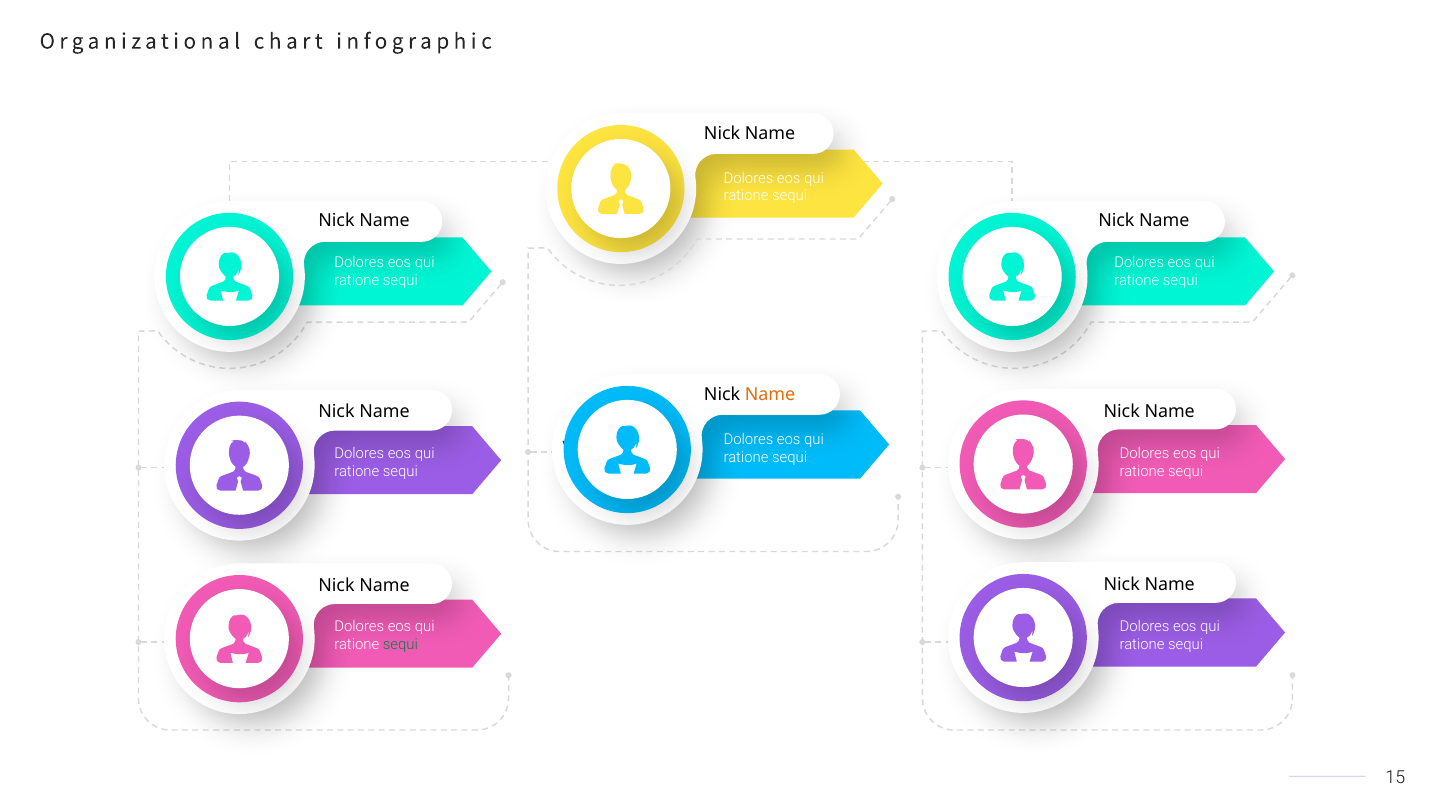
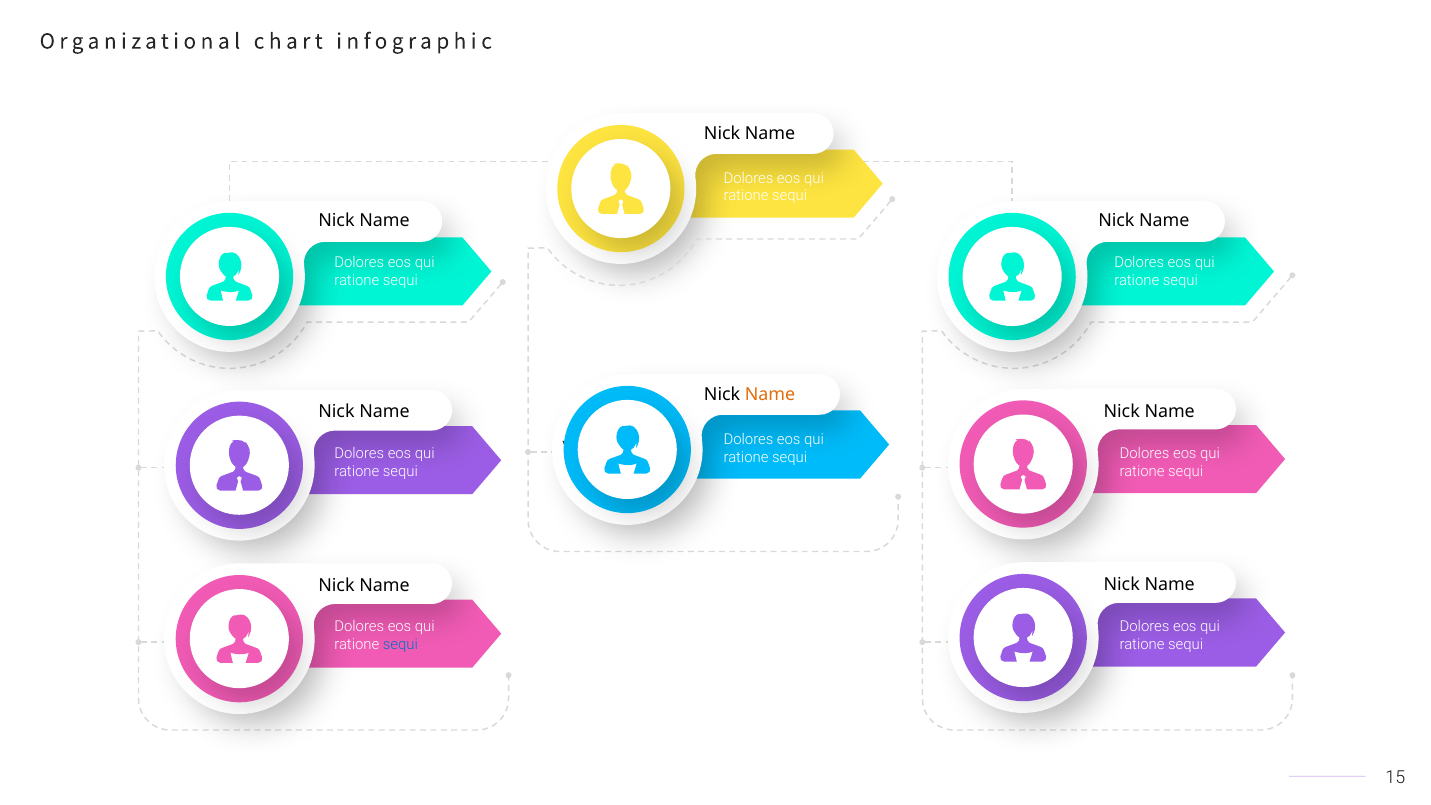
sequi colour: green -> blue (400, 644)
